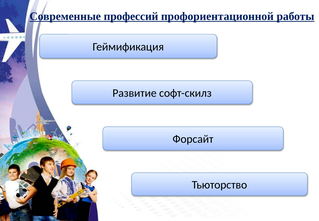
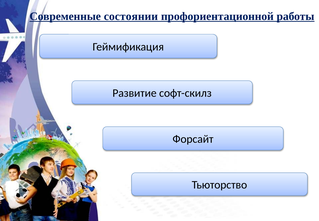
профессий: профессий -> состоянии (131, 16)
